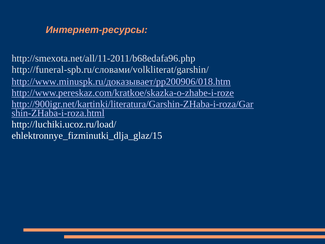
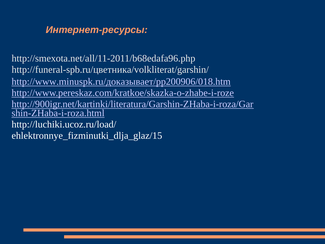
http://funeral-spb.ru/словами/volkliterat/garshin/: http://funeral-spb.ru/словами/volkliterat/garshin/ -> http://funeral-spb.ru/цветника/volkliterat/garshin/ (110, 70)
